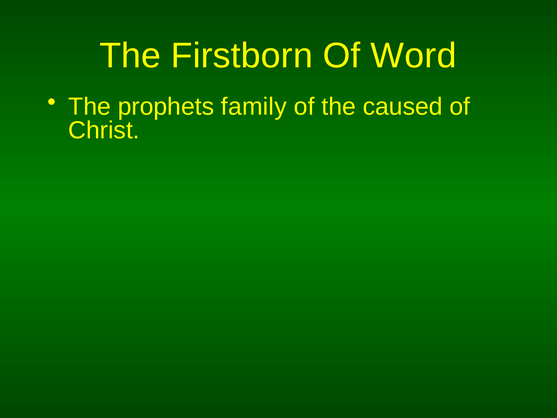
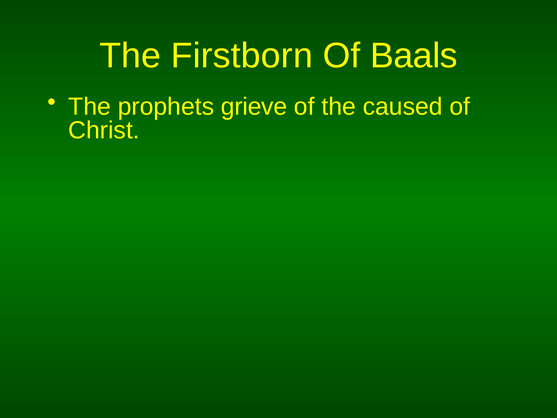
Word: Word -> Baals (414, 56)
family: family -> grieve (254, 106)
